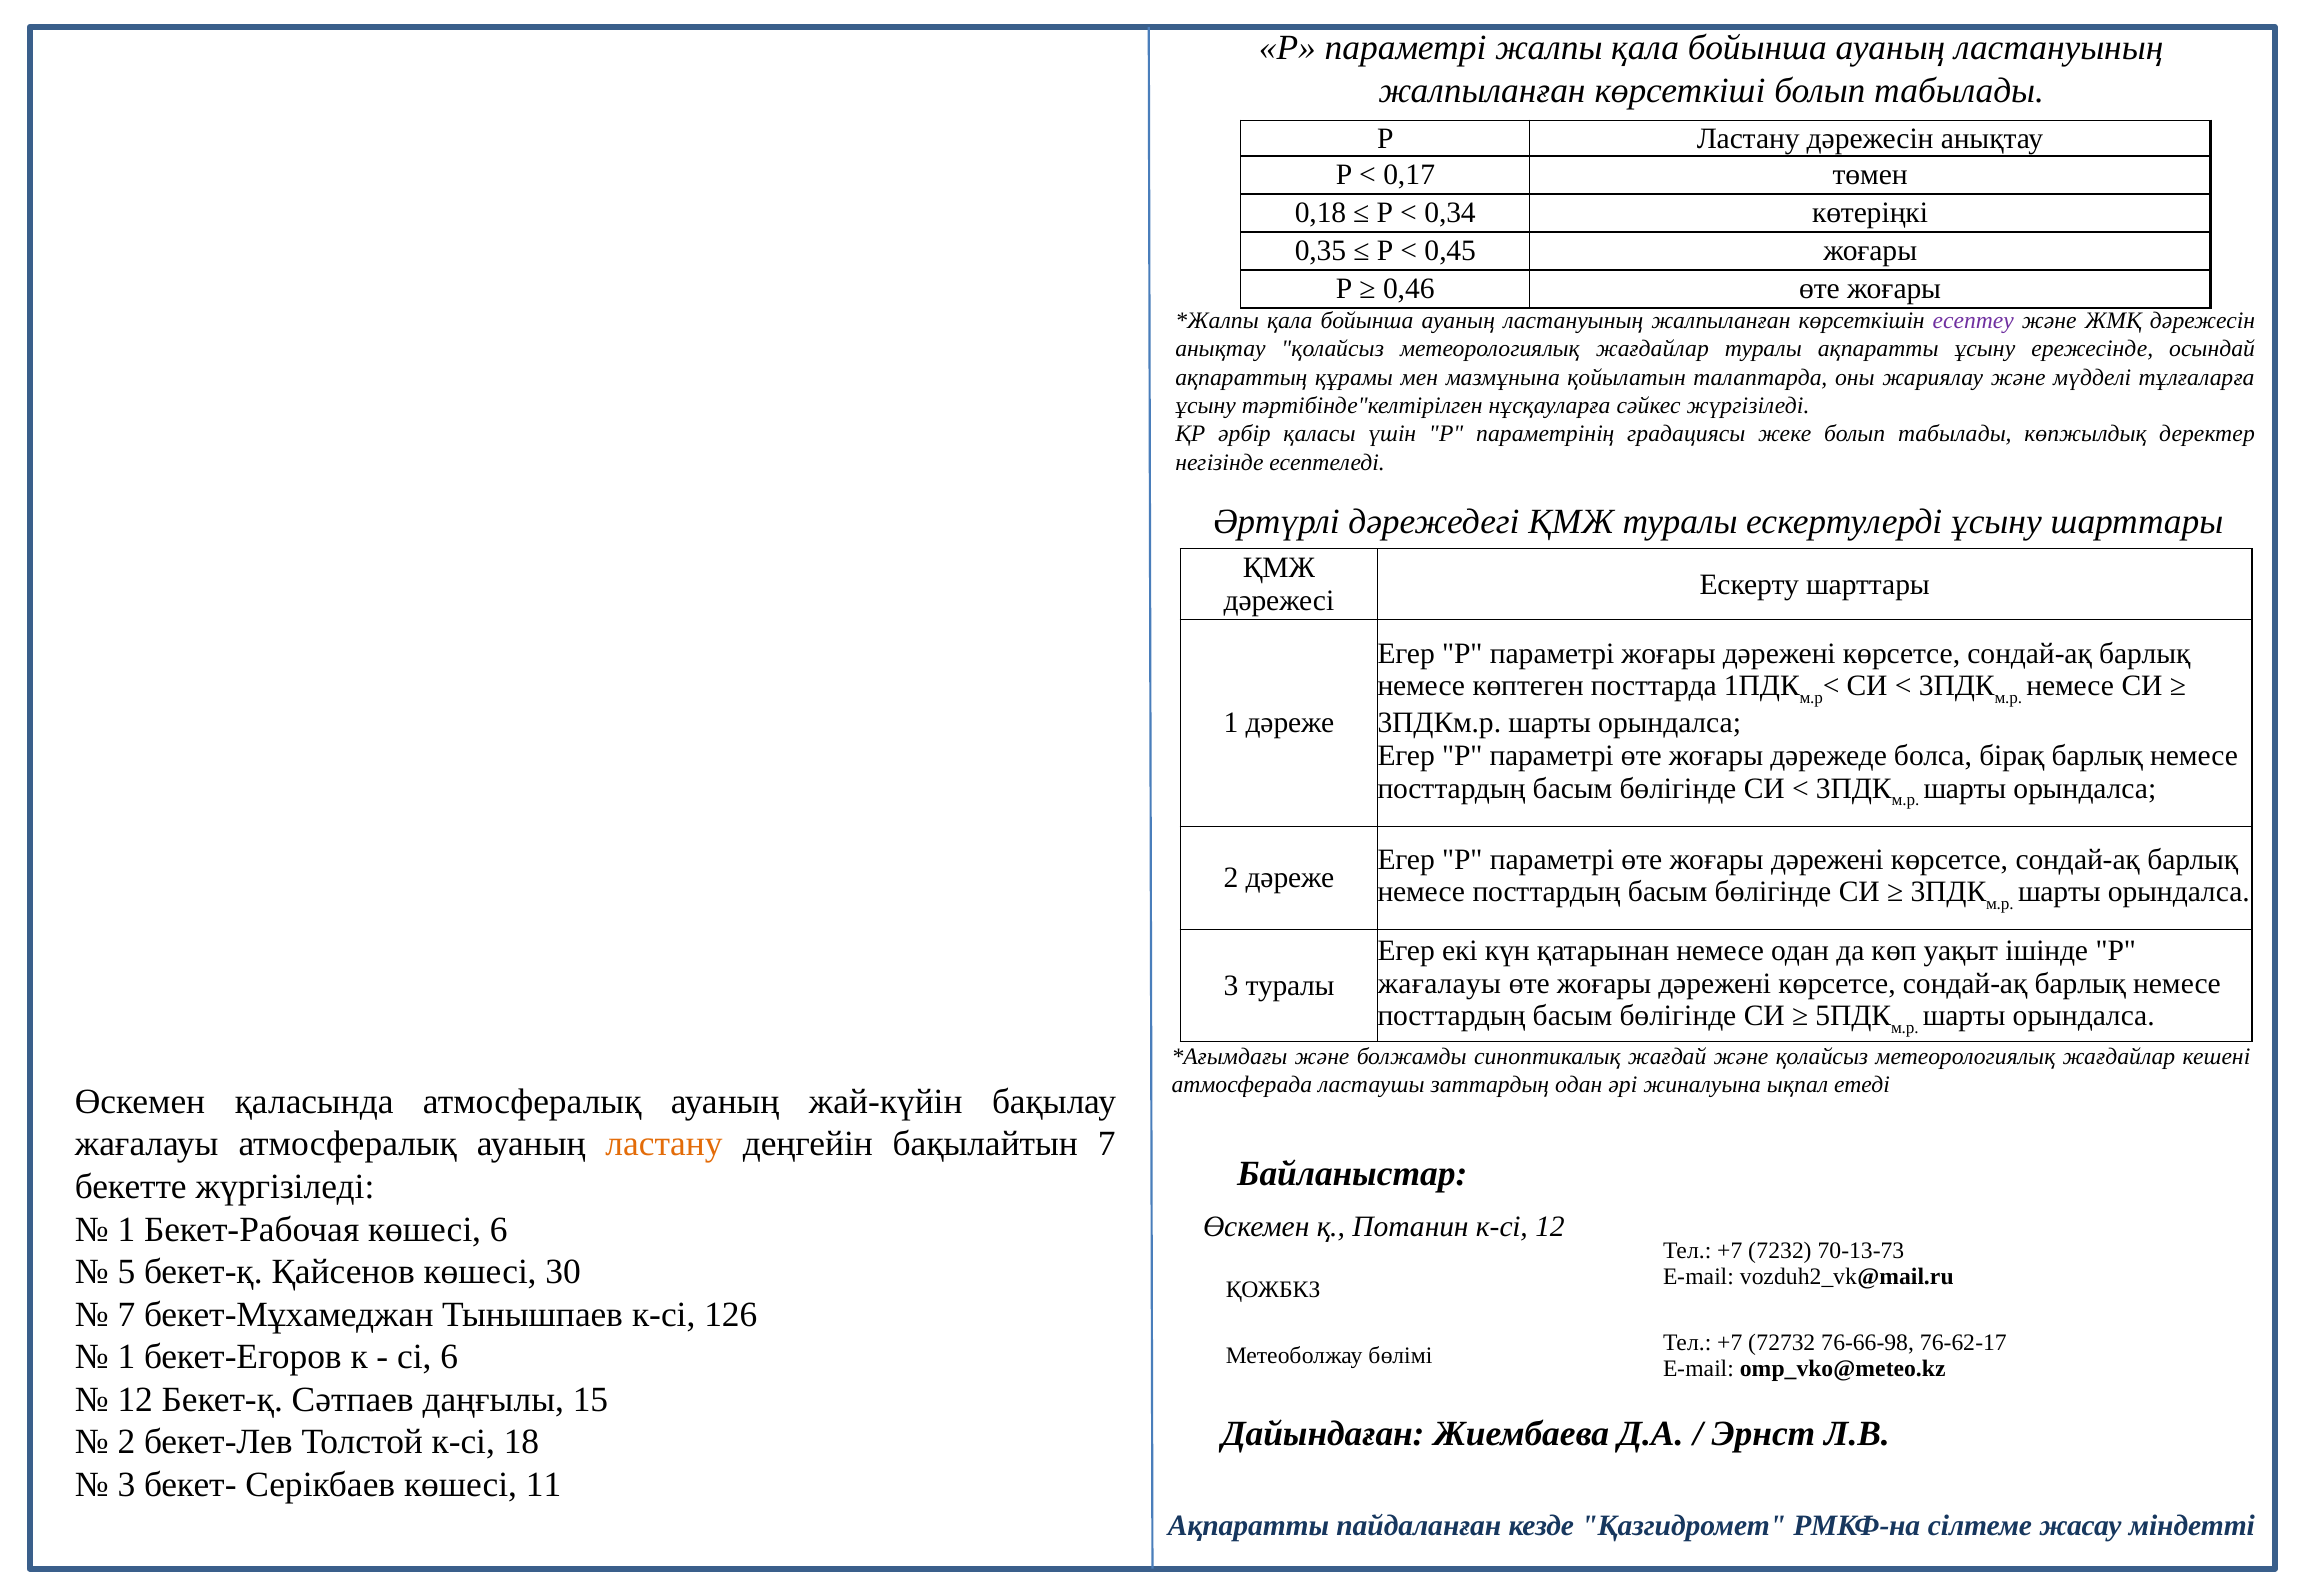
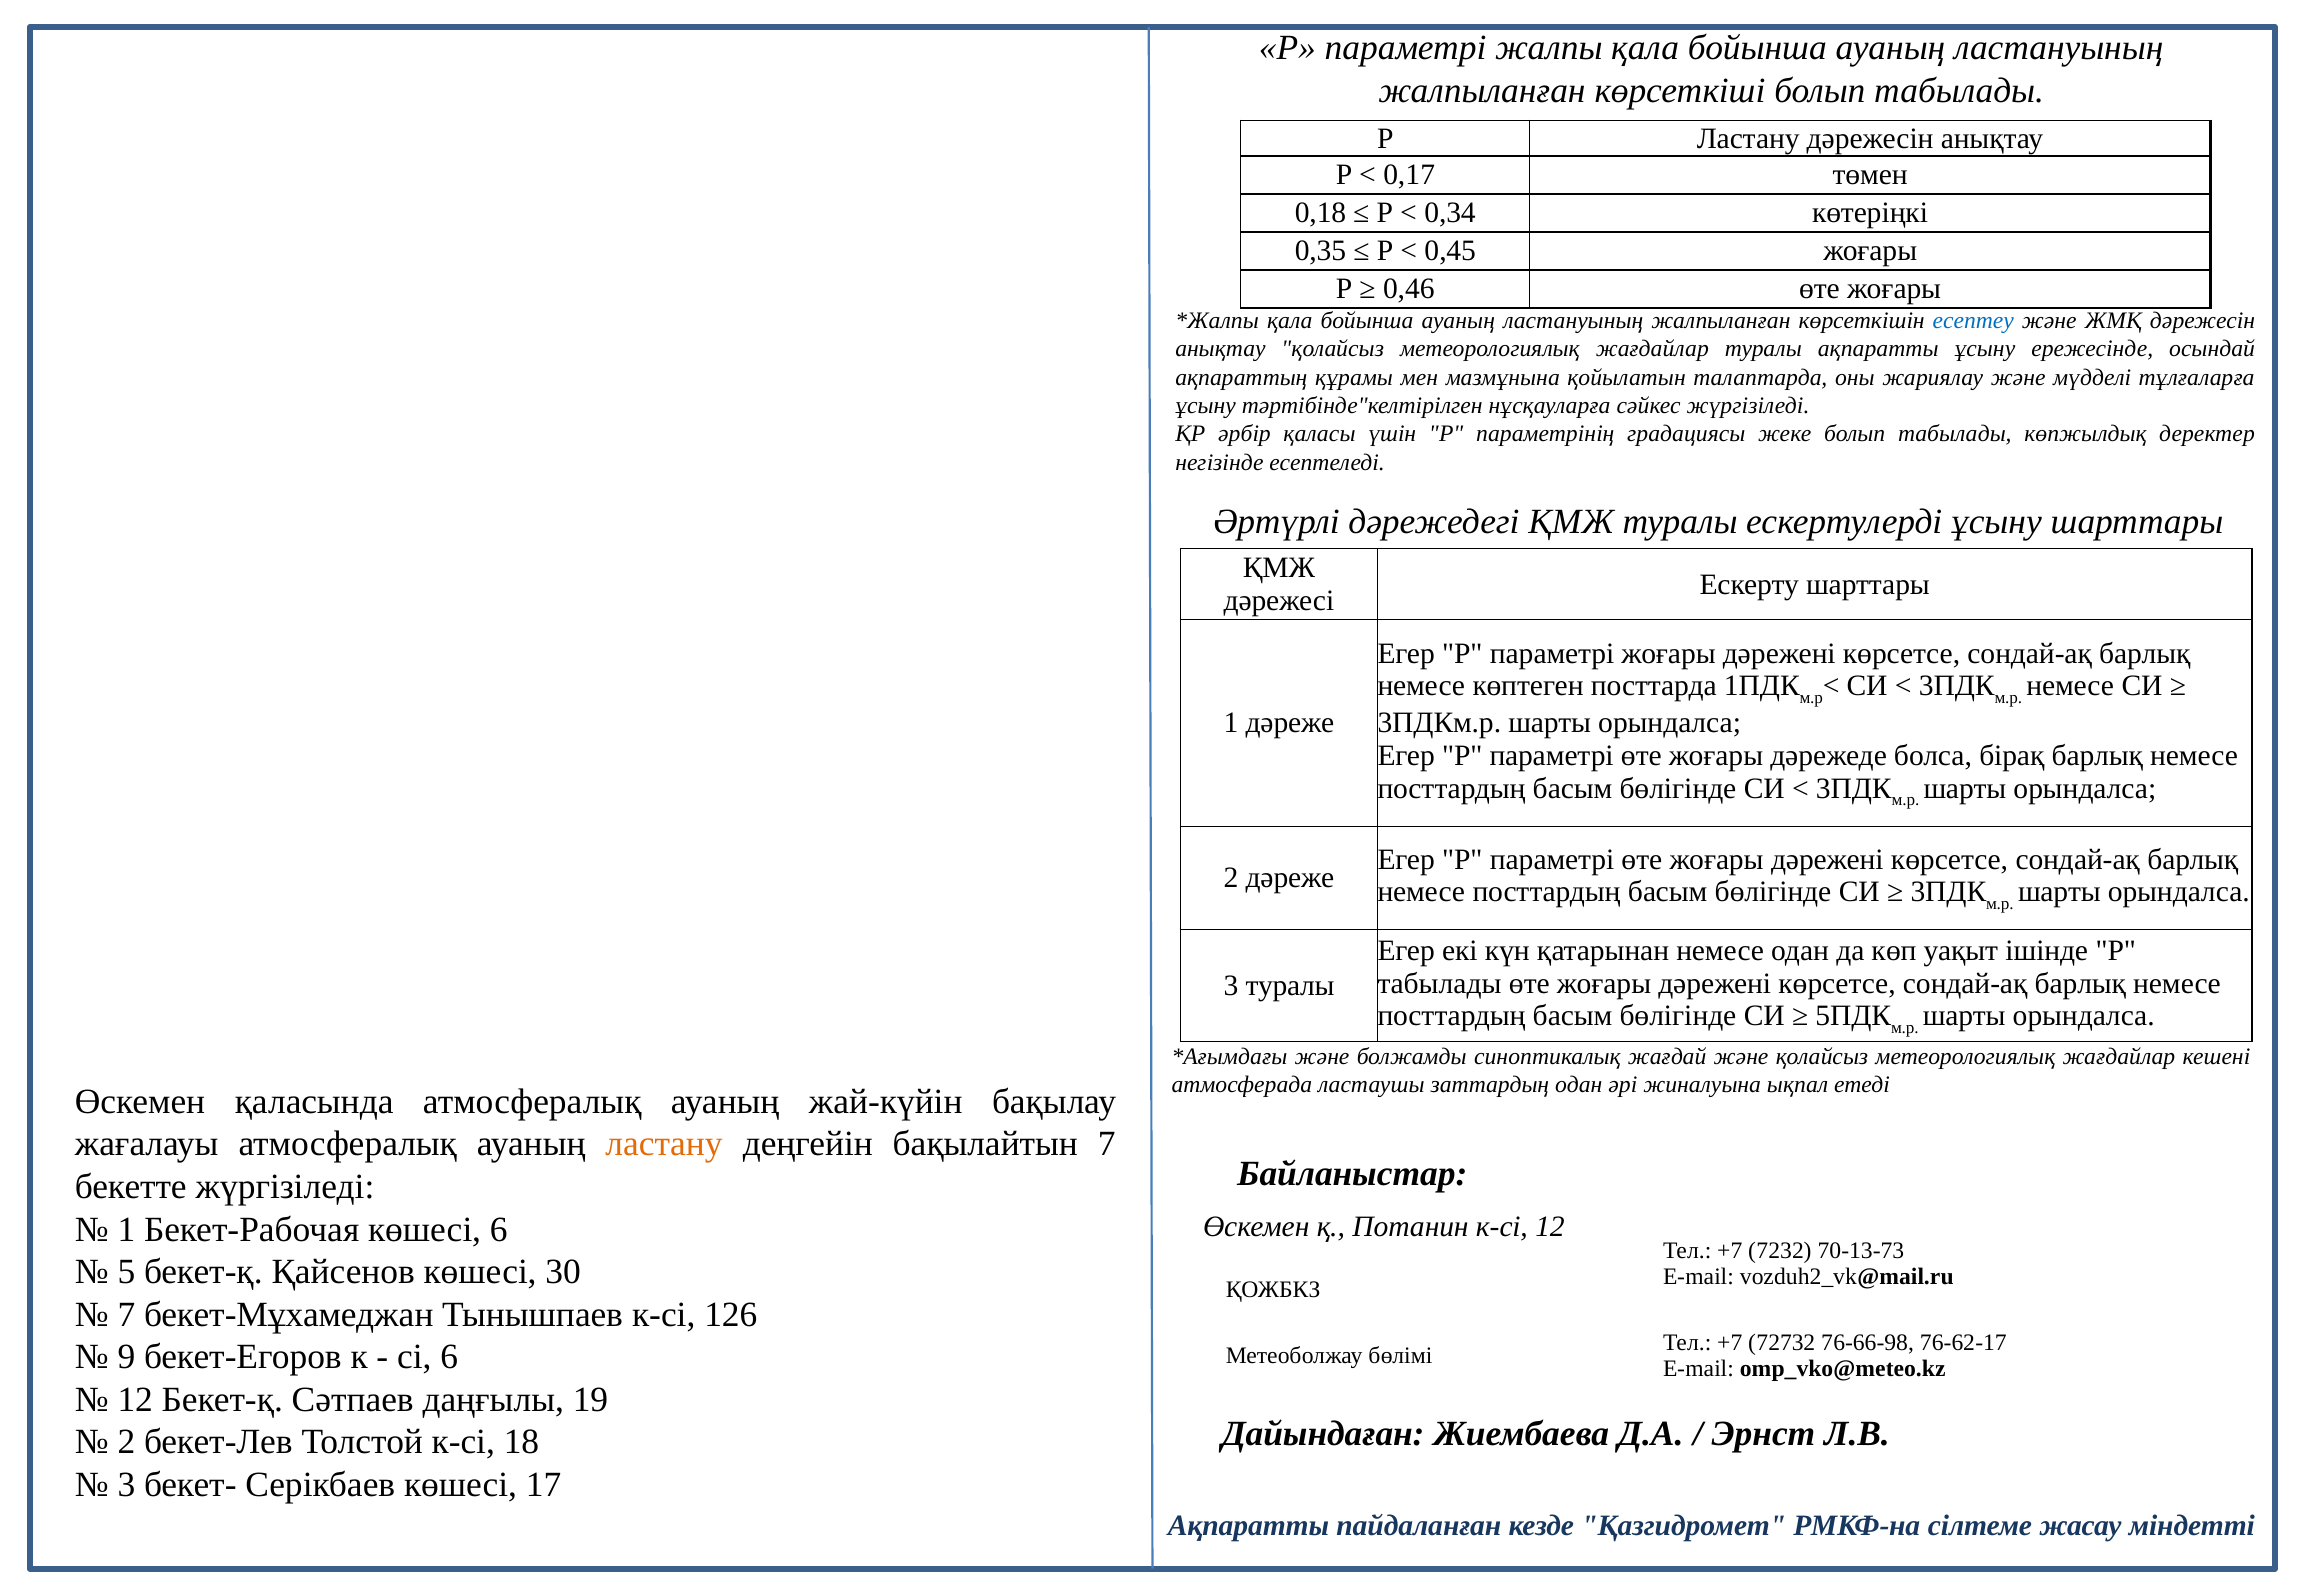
есептеу colour: purple -> blue (1973, 321)
жағалауы: жағалауы -> табылады (1440, 983)
1: 1 -> 9 (126, 1357)
15: 15 -> 19 (590, 1399)
11: 11 -> 17 (544, 1485)
